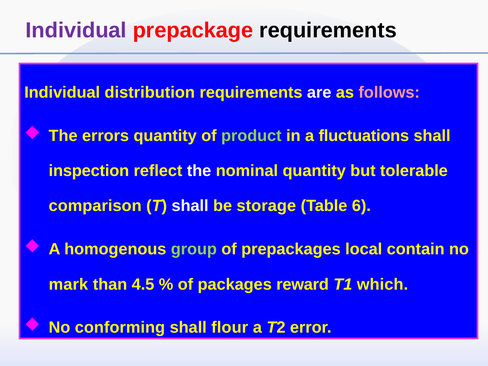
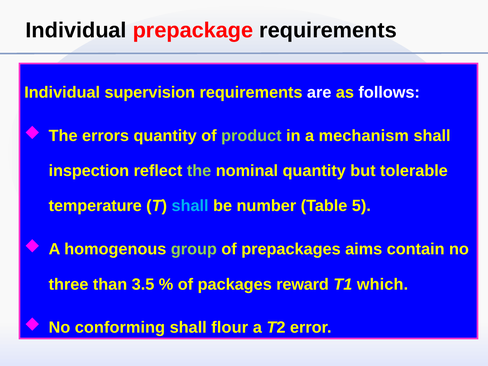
Individual colour: purple -> black (76, 30)
distribution: distribution -> supervision (150, 92)
follows colour: pink -> white (389, 92)
fluctuations: fluctuations -> mechanism (364, 136)
the colour: white -> light green (199, 171)
comparison: comparison -> temperature (95, 206)
shall colour: white -> light blue (190, 206)
storage: storage -> number (266, 206)
6: 6 -> 5 (361, 206)
local: local -> aims (364, 249)
mark: mark -> three (69, 284)
4.5: 4.5 -> 3.5 (143, 284)
